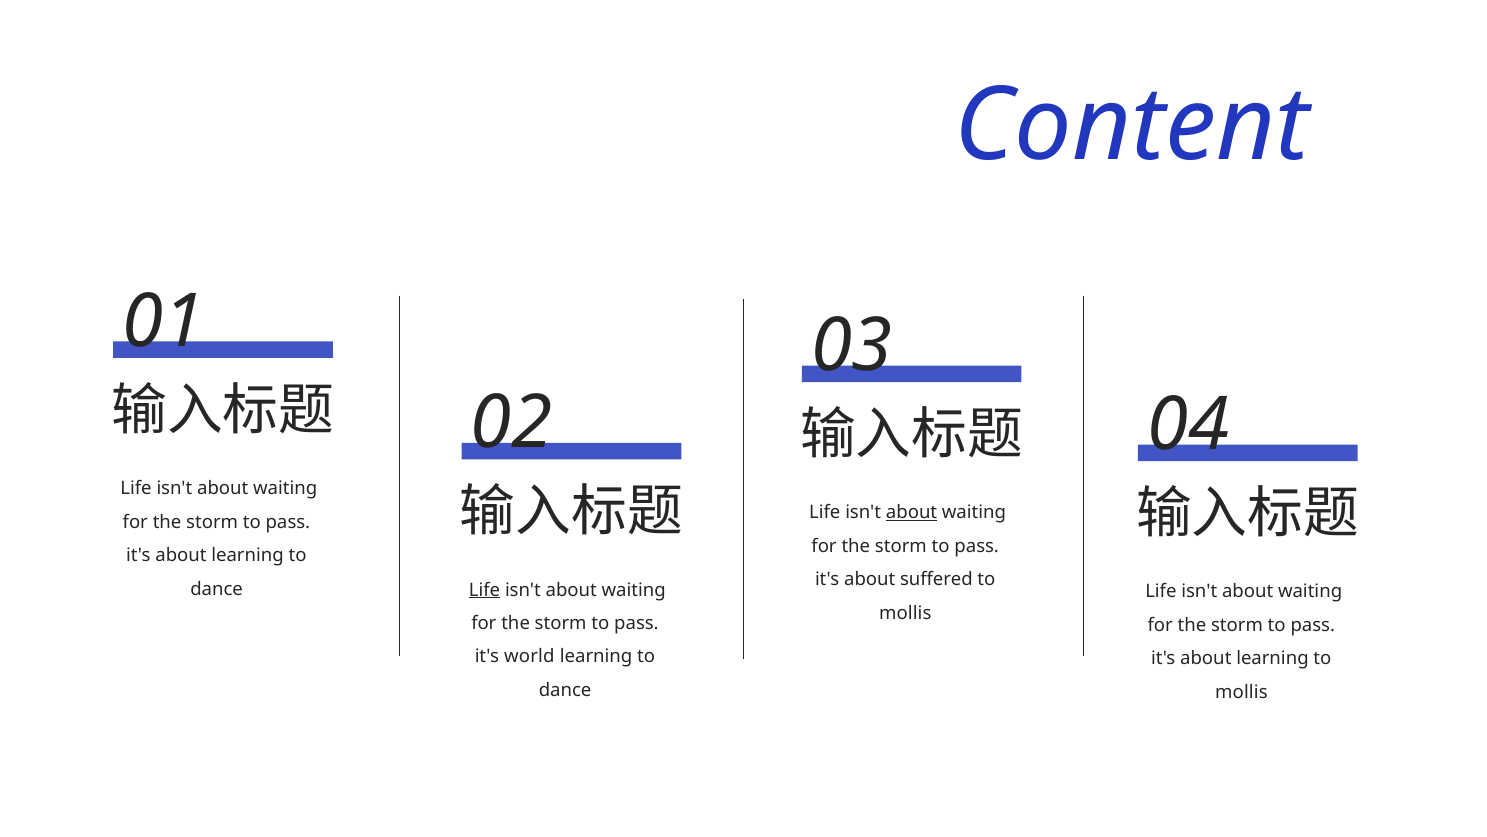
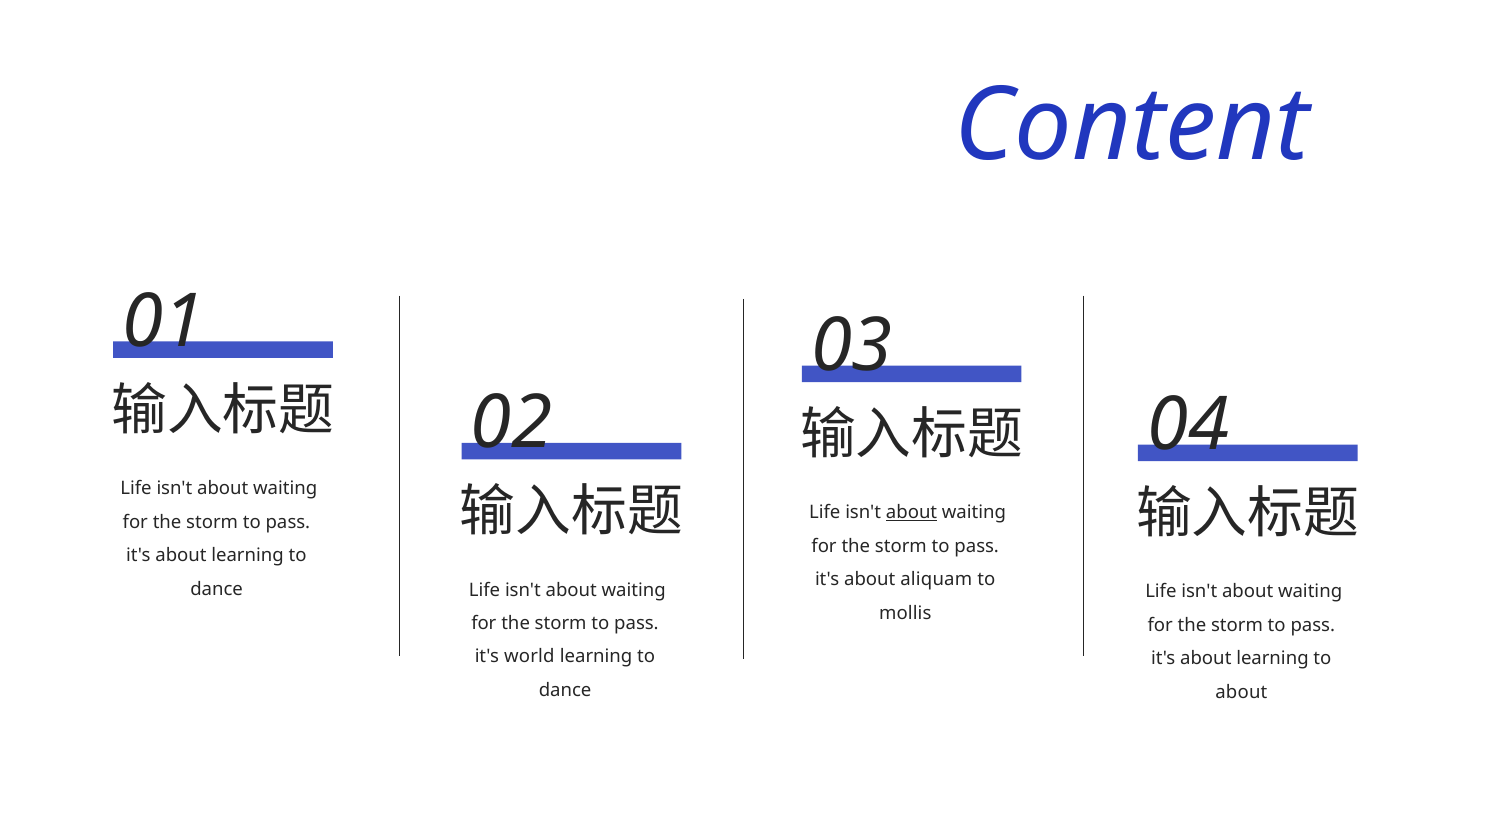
suffered: suffered -> aliquam (936, 579)
Life underline: present -> none (485, 589)
mollis: mollis -> about (1241, 692)
